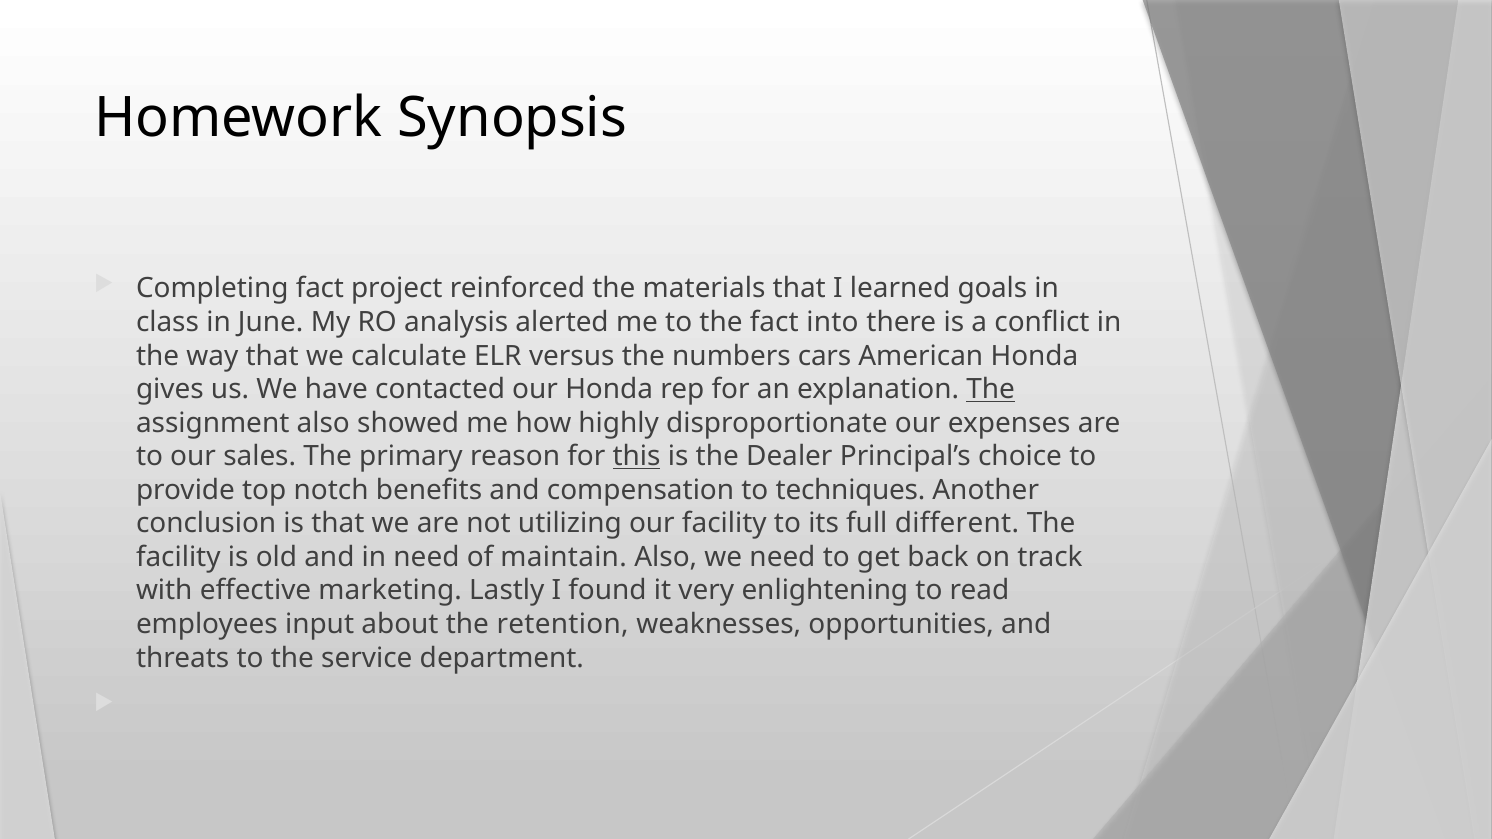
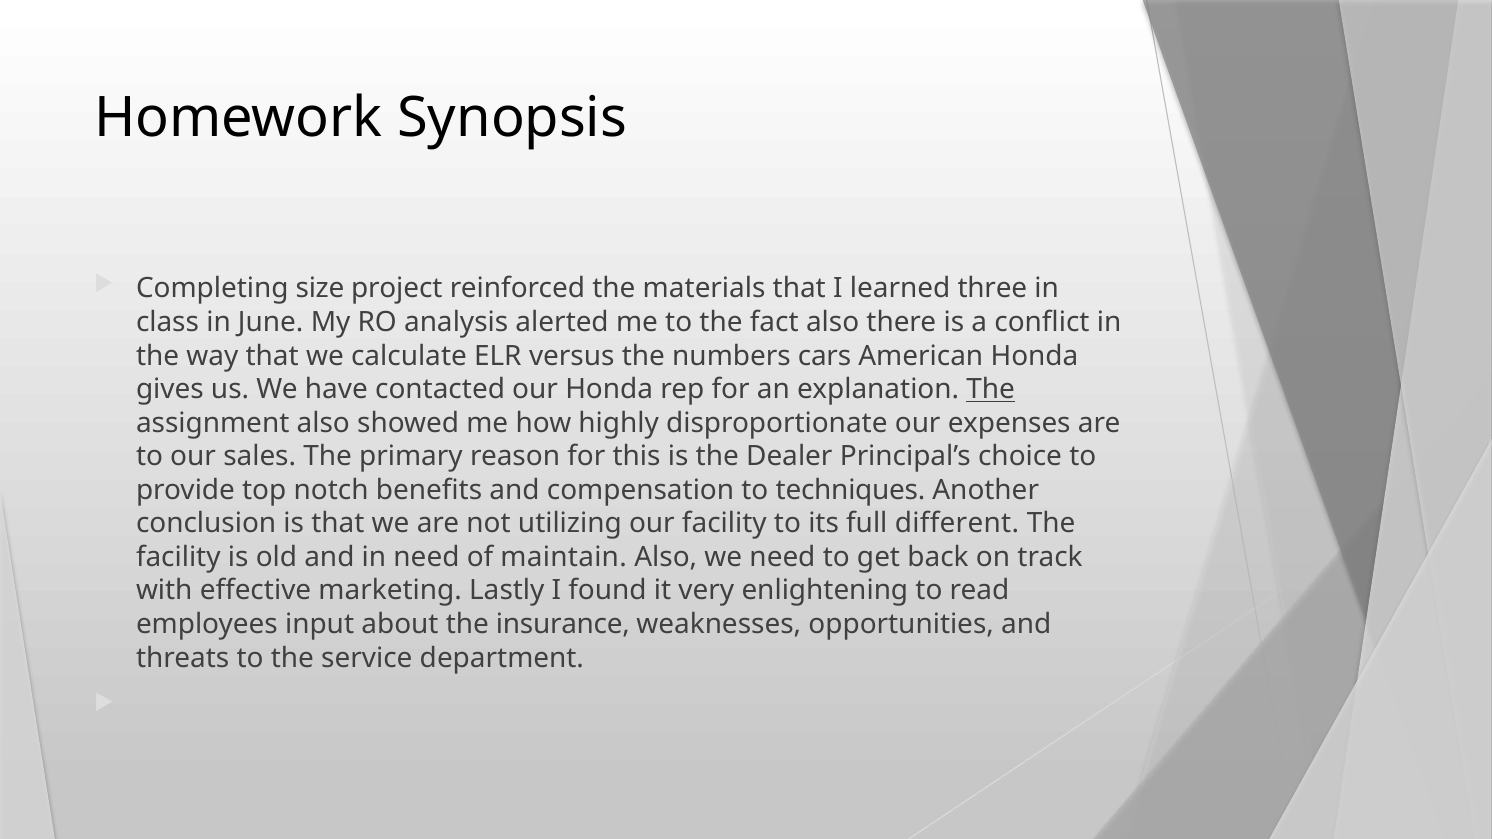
Completing fact: fact -> size (320, 289)
goals: goals -> three (992, 289)
fact into: into -> also (833, 322)
this underline: present -> none (637, 457)
retention: retention -> insurance (563, 624)
